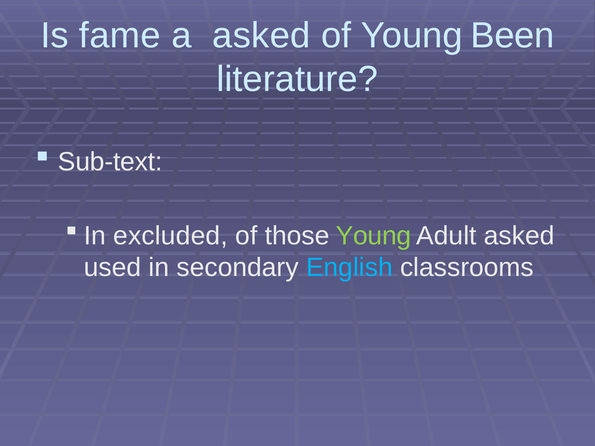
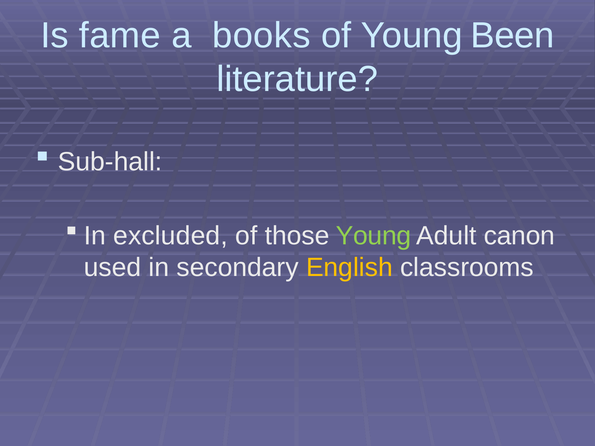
a asked: asked -> books (261, 36)
Sub-text: Sub-text -> Sub-hall (110, 162)
Adult asked: asked -> canon (519, 236)
English colour: light blue -> yellow (349, 268)
